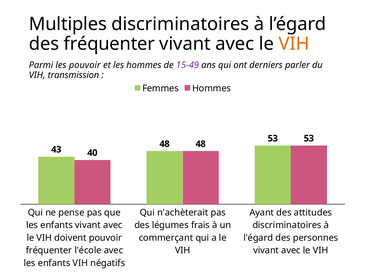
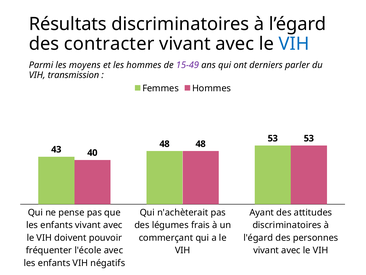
Multiples: Multiples -> Résultats (68, 24)
des fréquenter: fréquenter -> contracter (109, 44)
VIH colour: orange -> blue (294, 44)
les pouvoir: pouvoir -> moyens (85, 65)
